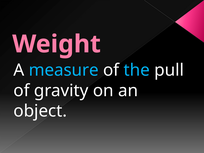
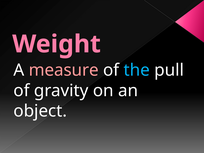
measure colour: light blue -> pink (64, 70)
